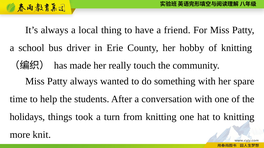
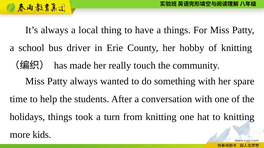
a friend: friend -> things (177, 30)
knit: knit -> kids (42, 135)
